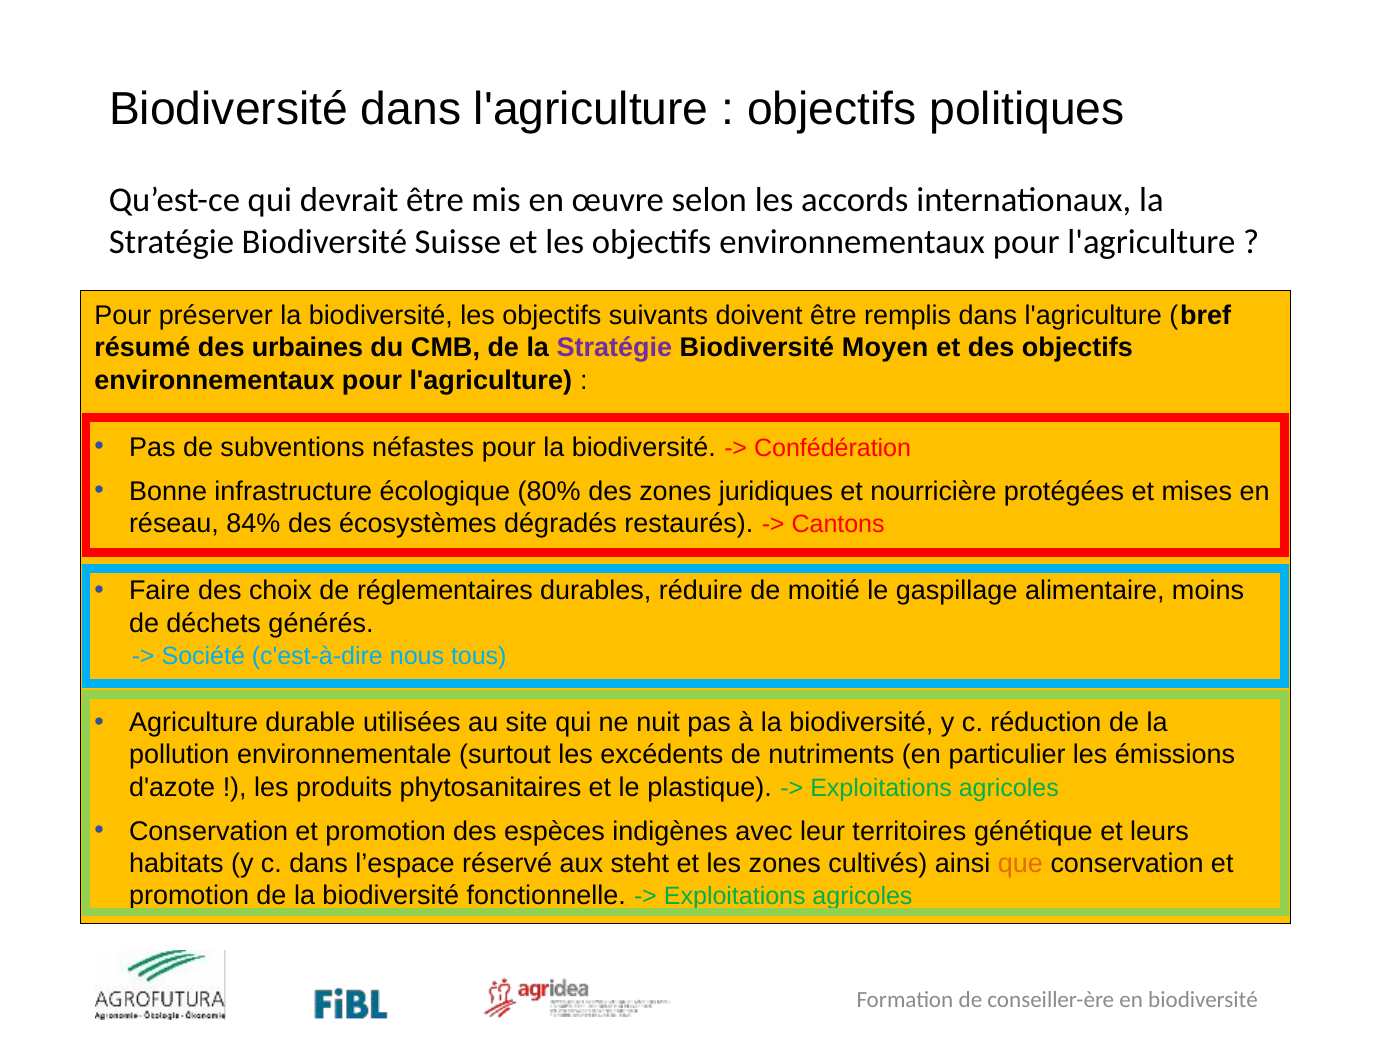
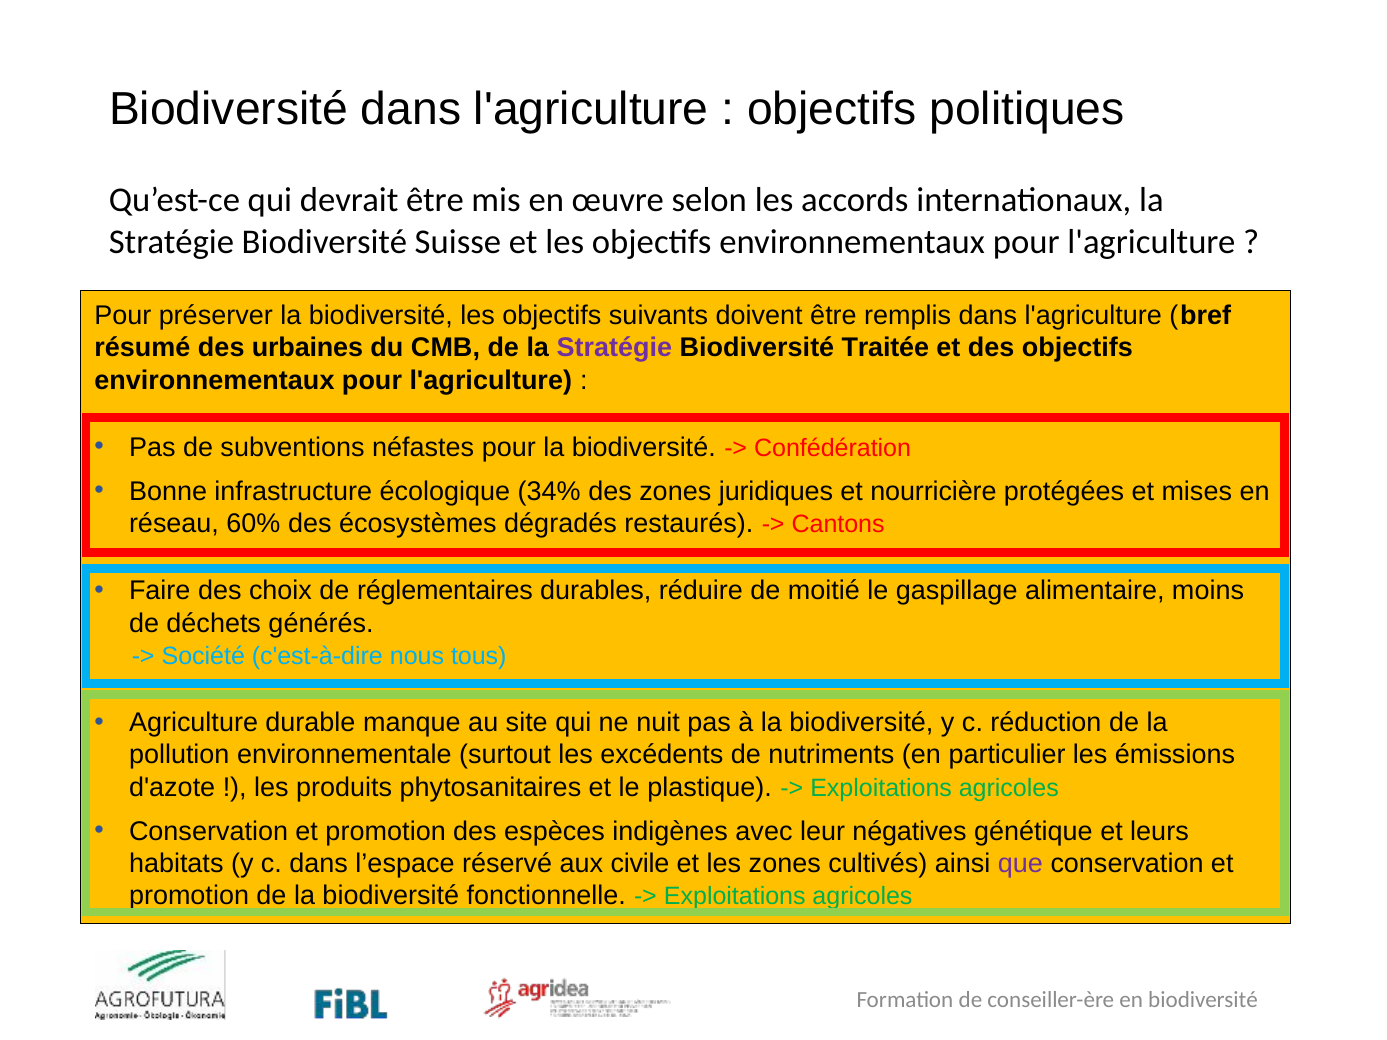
Moyen: Moyen -> Traitée (885, 348)
80%: 80% -> 34% (549, 492)
84%: 84% -> 60% (253, 524)
utilisées: utilisées -> manque (412, 723)
territoires: territoires -> négatives (909, 832)
steht: steht -> civile (640, 864)
que colour: orange -> purple (1020, 864)
